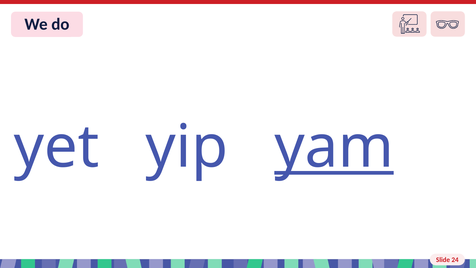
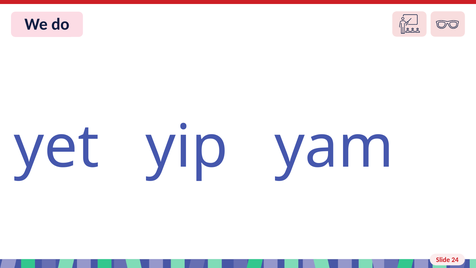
yam underline: present -> none (334, 147)
